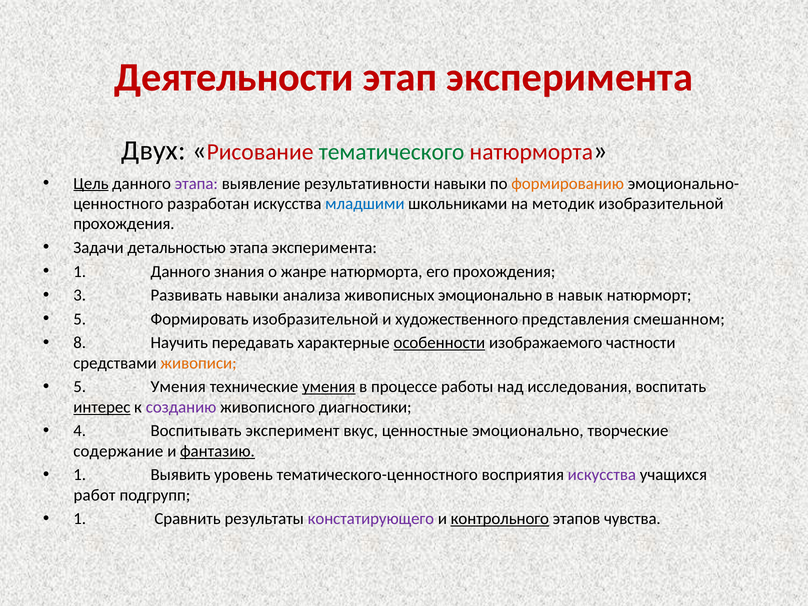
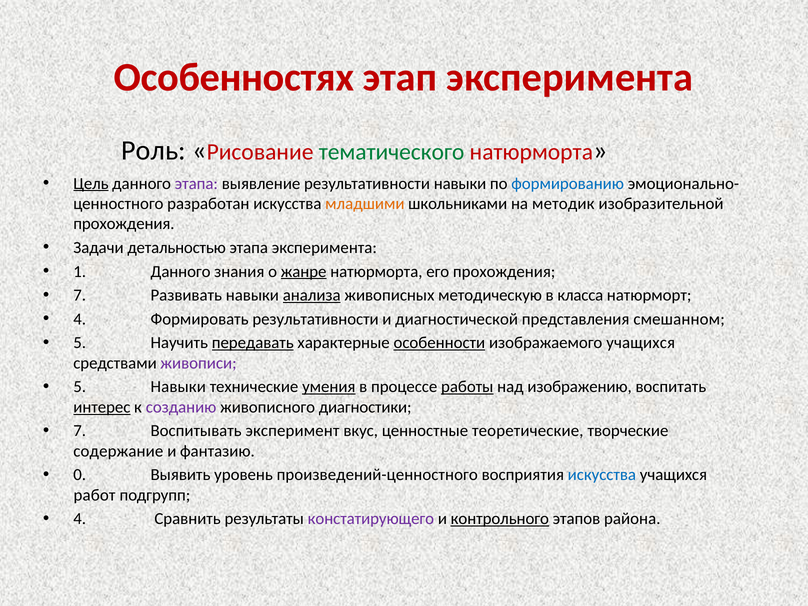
Деятельности: Деятельности -> Особенностях (234, 78)
Двух: Двух -> Роль (154, 151)
формированию colour: orange -> blue (568, 183)
младшими colour: blue -> orange (365, 204)
жанре underline: none -> present (304, 271)
3: 3 -> 7 (80, 295)
анализа underline: none -> present (312, 295)
живописных эмоционально: эмоционально -> методическую (490, 295)
навык: навык -> класса (580, 295)
5: 5 -> 4 (80, 319)
Формировать изобразительной: изобразительной -> результативности (316, 319)
художественного: художественного -> диагностической (457, 319)
8: 8 -> 5 (80, 343)
передавать underline: none -> present (253, 343)
изображаемого частности: частности -> учащихся (641, 343)
живописи colour: orange -> purple (199, 363)
5 Умения: Умения -> Навыки (178, 387)
работы underline: none -> present (467, 387)
исследования: исследования -> изображению (580, 387)
4: 4 -> 7 (80, 431)
ценностные эмоционально: эмоционально -> теоретические (528, 431)
фантазию underline: present -> none (217, 451)
1: 1 -> 0 (80, 475)
тематического-ценностного: тематического-ценностного -> произведений-ценностного (377, 475)
искусства colour: purple -> blue (602, 475)
1: 1 -> 4 (80, 519)
чувства: чувства -> района (632, 519)
